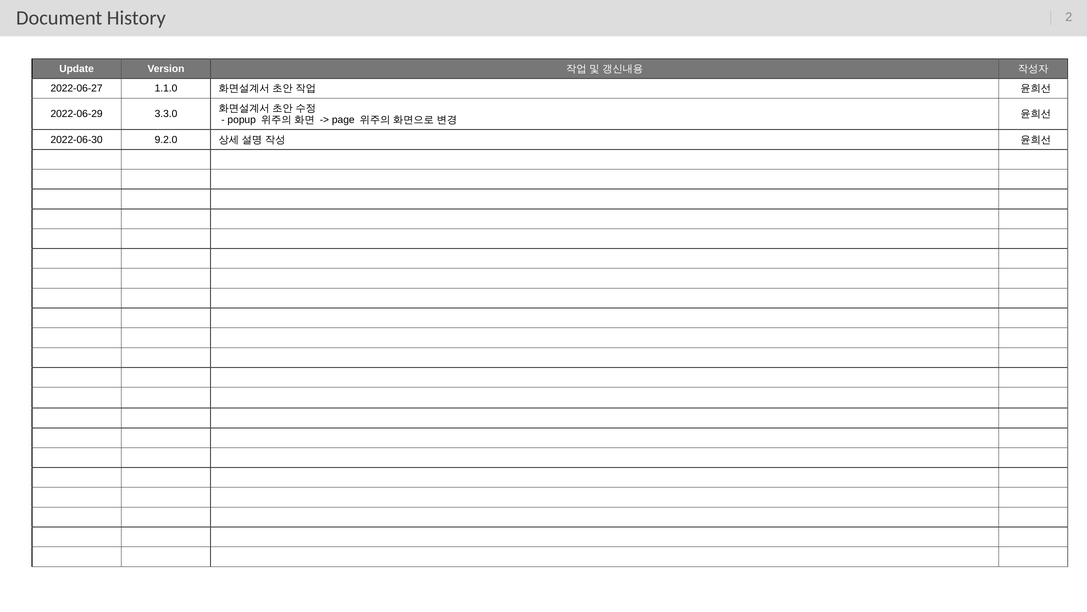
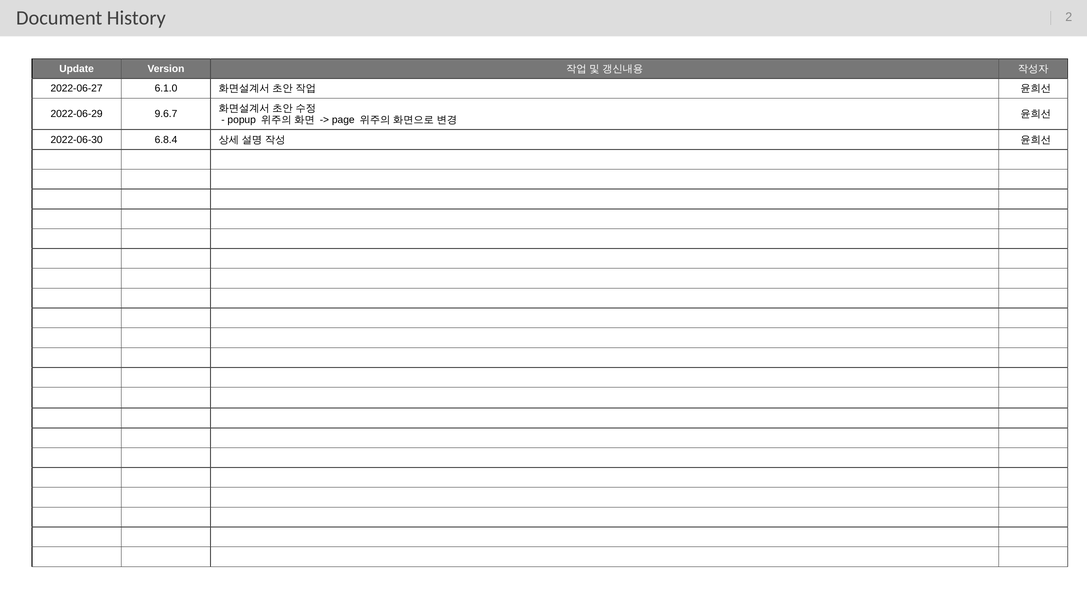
1.1.0: 1.1.0 -> 6.1.0 (166, 88)
3.3.0: 3.3.0 -> 9.6.7 (166, 114)
9.2.0: 9.2.0 -> 6.8.4 (166, 140)
